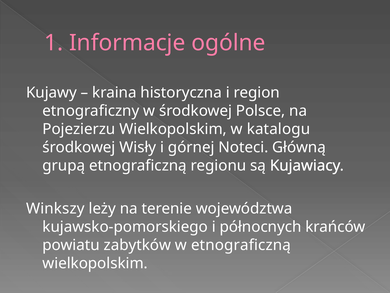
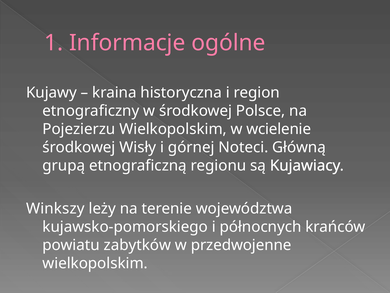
katalogu: katalogu -> wcielenie (279, 129)
w etnograficzną: etnograficzną -> przedwojenne (241, 245)
